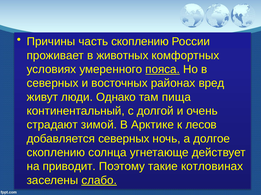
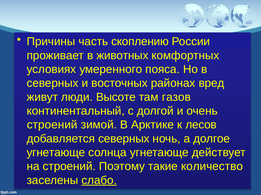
пояса underline: present -> none (163, 70)
Однако: Однако -> Высоте (116, 97)
пища: пища -> газов (176, 97)
страдают: страдают -> строений (52, 125)
скоплению: скоплению -> угнетающе (56, 153)
на приводит: приводит -> строений (69, 167)
котловинах: котловинах -> количество (212, 167)
